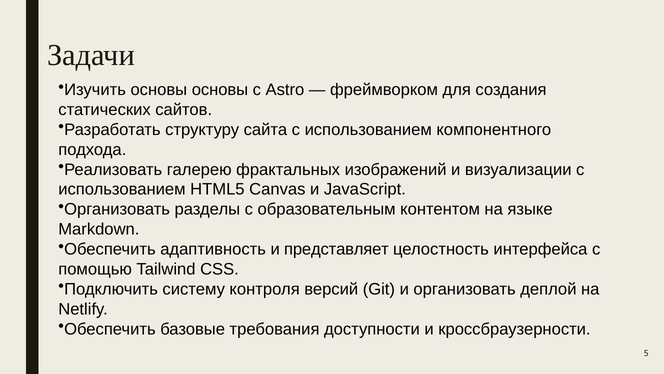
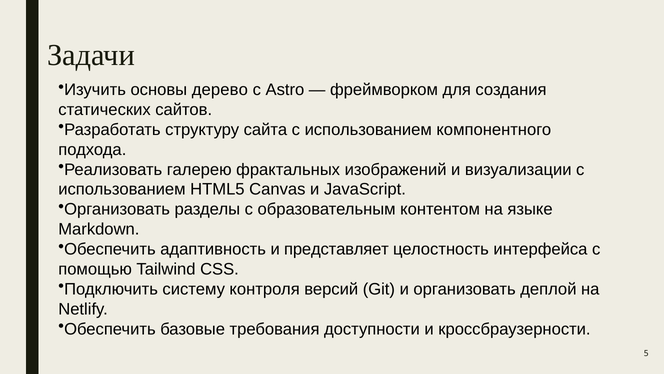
основы основы: основы -> дерево (220, 90)
